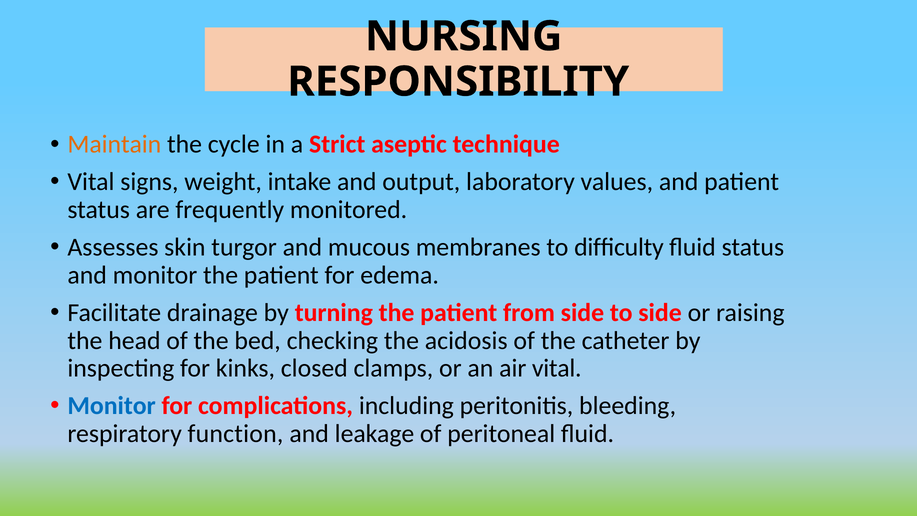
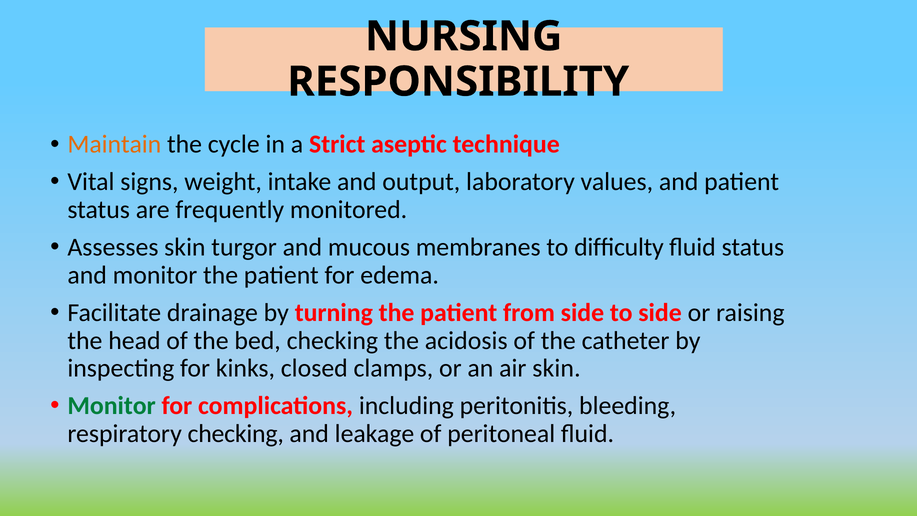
air vital: vital -> skin (557, 368)
Monitor colour: blue -> green (112, 406)
respiratory function: function -> checking (236, 434)
